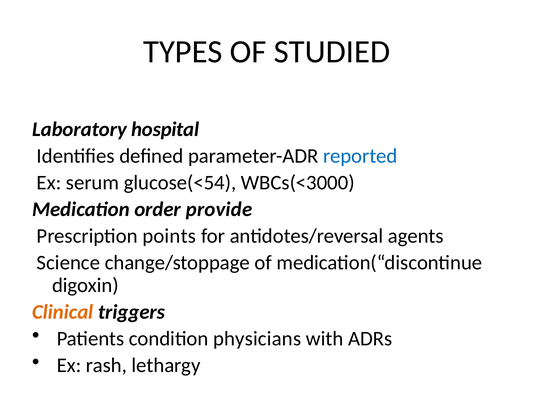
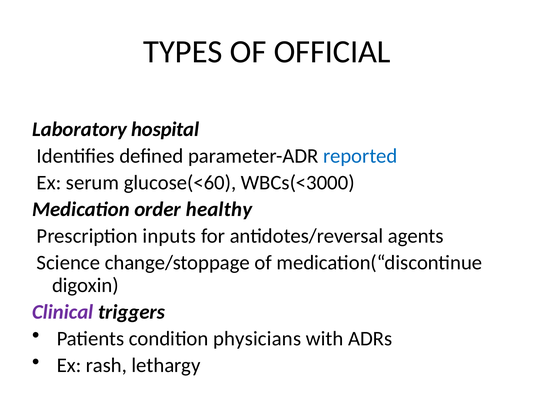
STUDIED: STUDIED -> OFFICIAL (332, 52)
glucose(<54: glucose(<54 -> glucose(<60 (180, 183)
provide: provide -> healthy (219, 210)
points: points -> inputs (169, 236)
Clinical colour: orange -> purple (63, 312)
